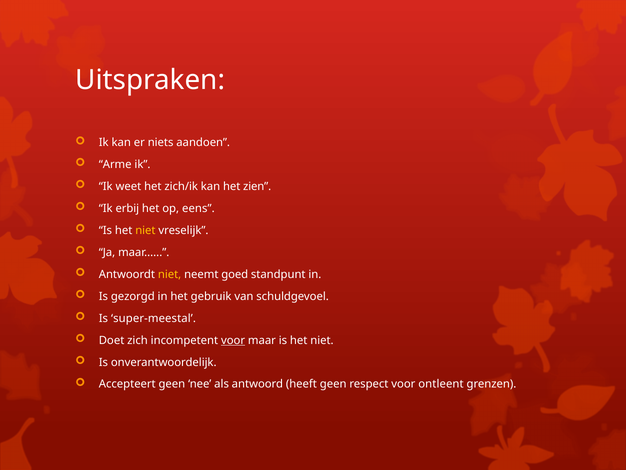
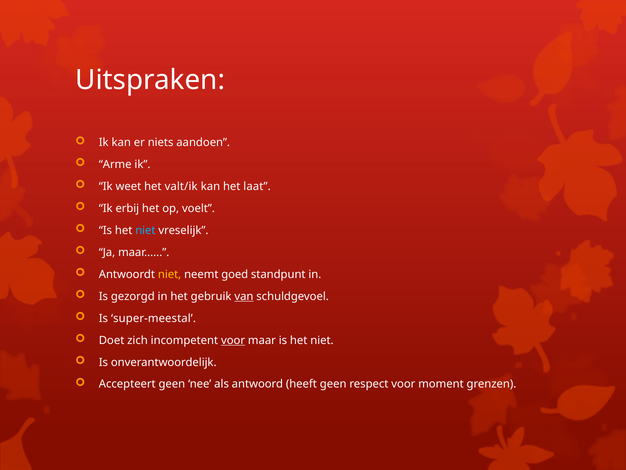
zich/ik: zich/ik -> valt/ik (181, 186)
zien: zien -> laat (257, 186)
eens: eens -> voelt (198, 208)
niet colour: yellow -> light blue (145, 230)
van underline: none -> present (244, 296)
ontleent: ontleent -> moment (441, 384)
